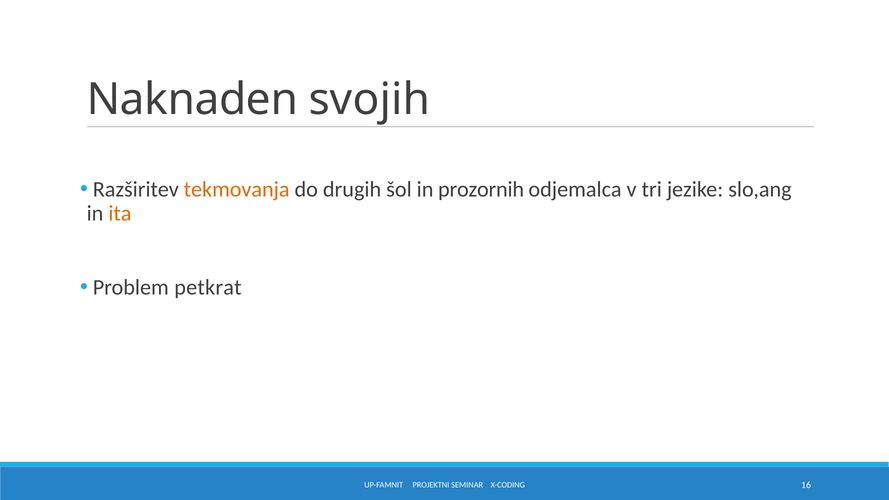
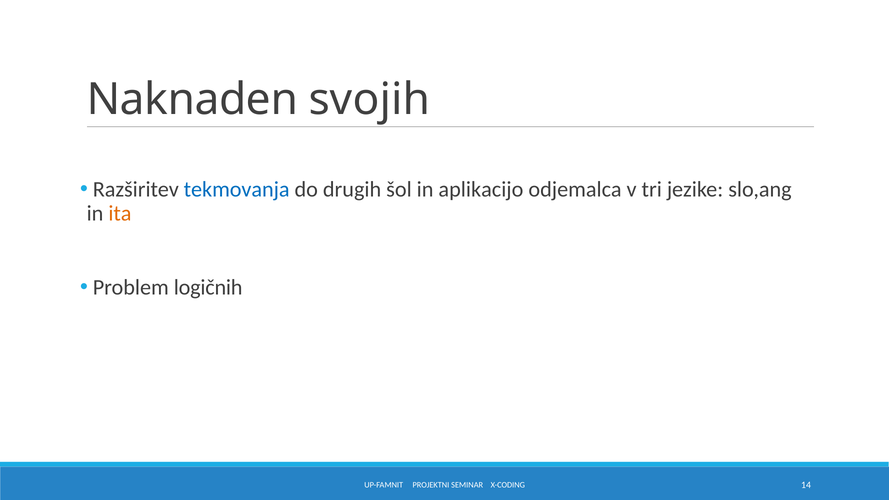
tekmovanja colour: orange -> blue (237, 189)
prozornih: prozornih -> aplikacijo (481, 189)
petkrat: petkrat -> logičnih (208, 287)
16: 16 -> 14 (806, 485)
